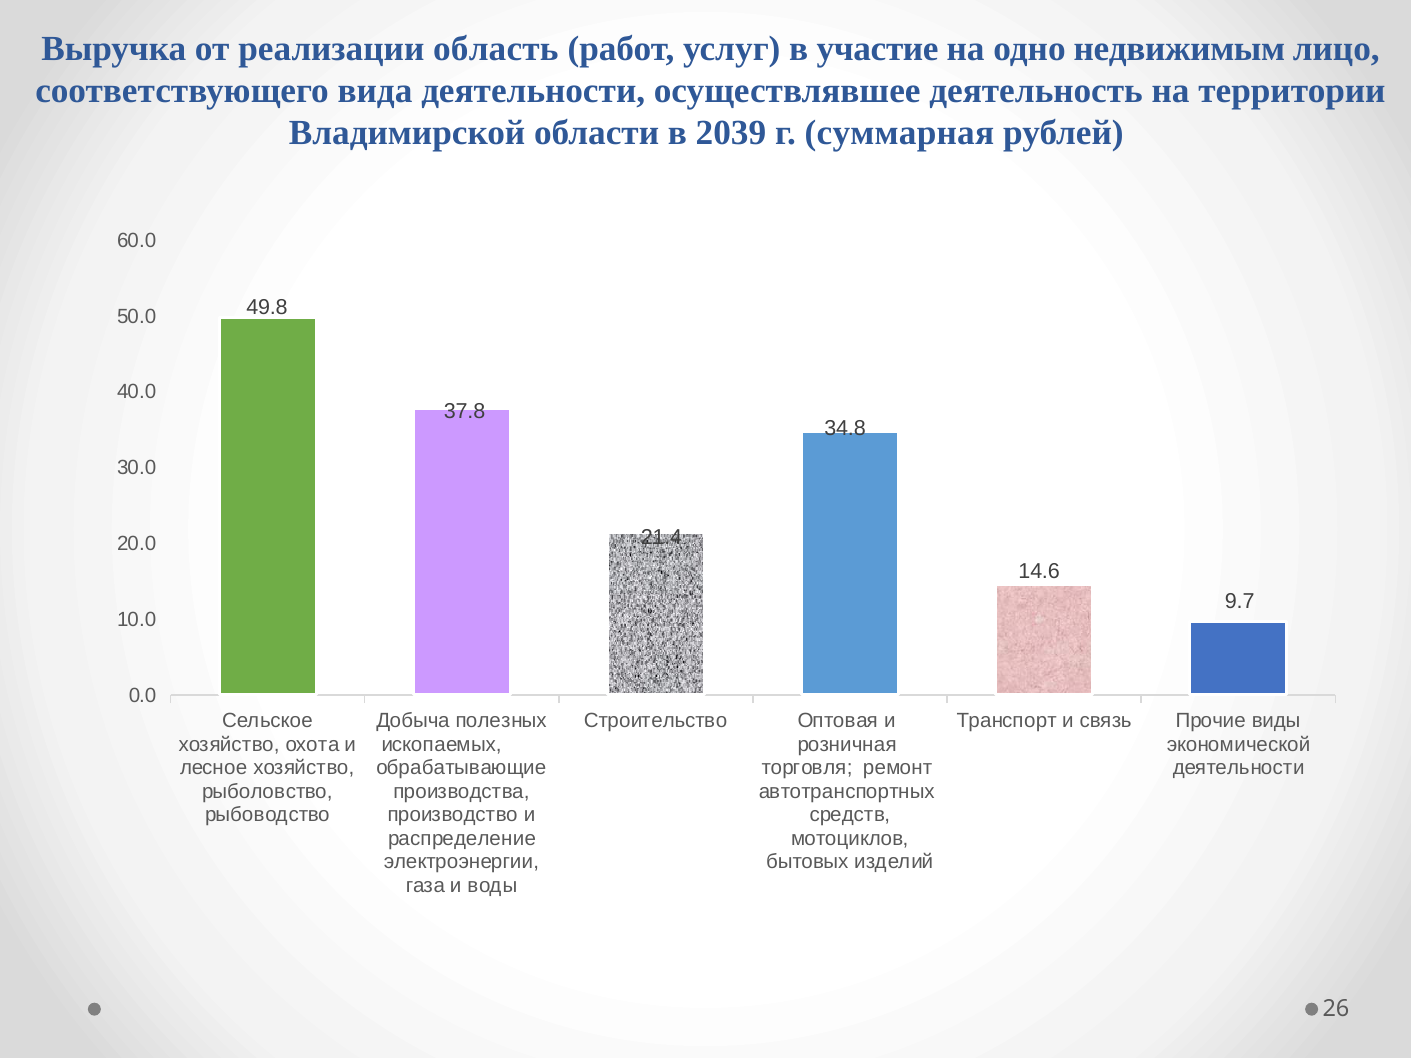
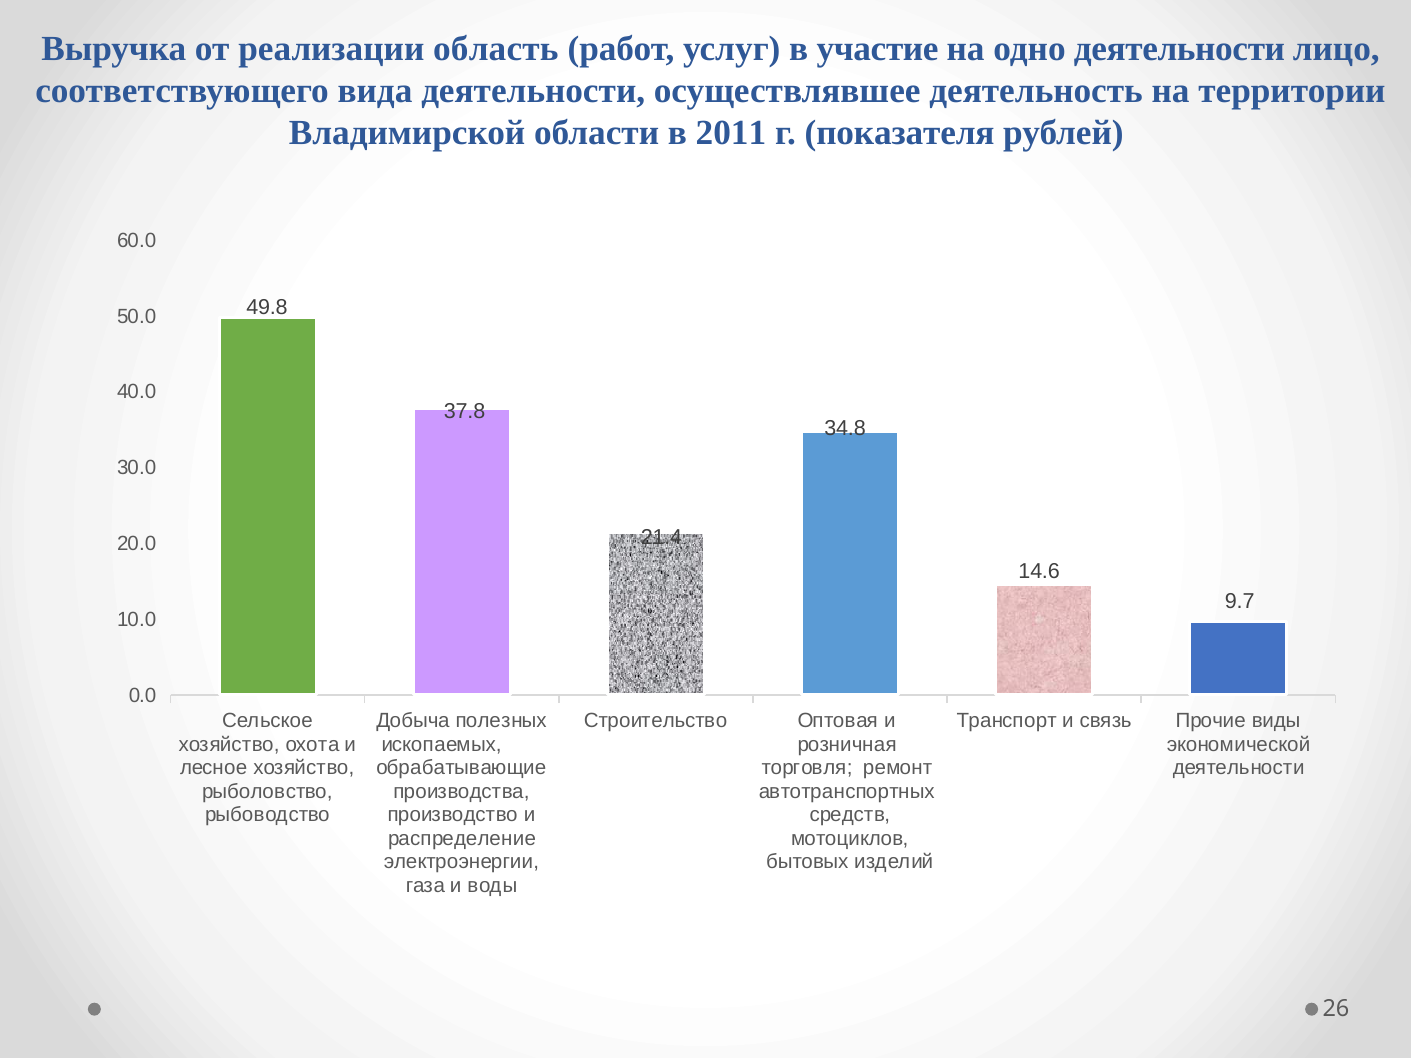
одно недвижимым: недвижимым -> деятельности (1179, 49)
2039: 2039 -> 2011 (731, 133)
суммарная: суммарная -> показателя (900, 133)
